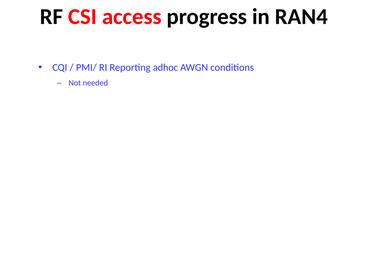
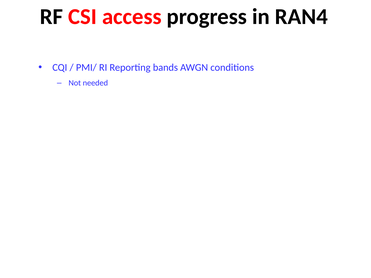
adhoc: adhoc -> bands (165, 67)
